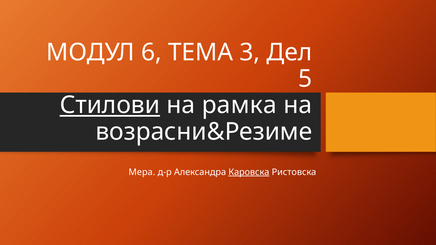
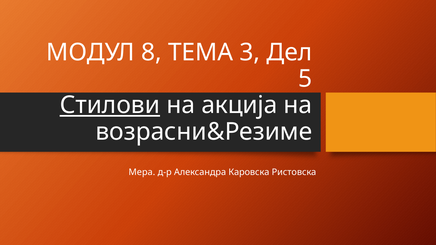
6: 6 -> 8 (151, 52)
рамка: рамка -> акција (239, 105)
Каровска underline: present -> none (249, 172)
